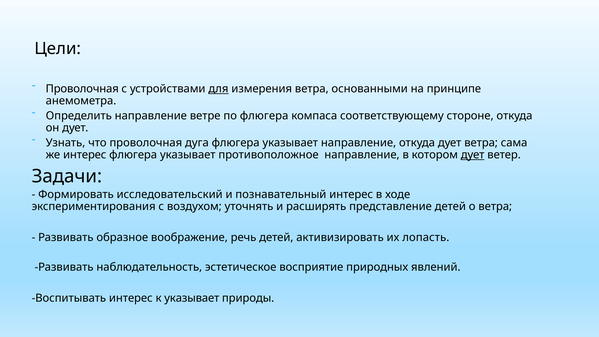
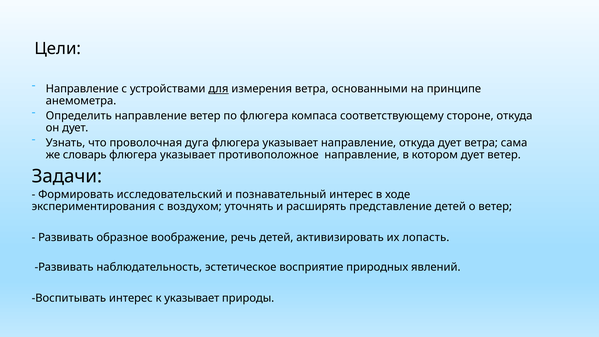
Проволочная: Проволочная -> Направление (82, 89)
направление ветре: ветре -> ветер (205, 116)
же интерес: интерес -> словарь (85, 155)
дует underline: present -> none (473, 155)
о ветра: ветра -> ветер (495, 206)
